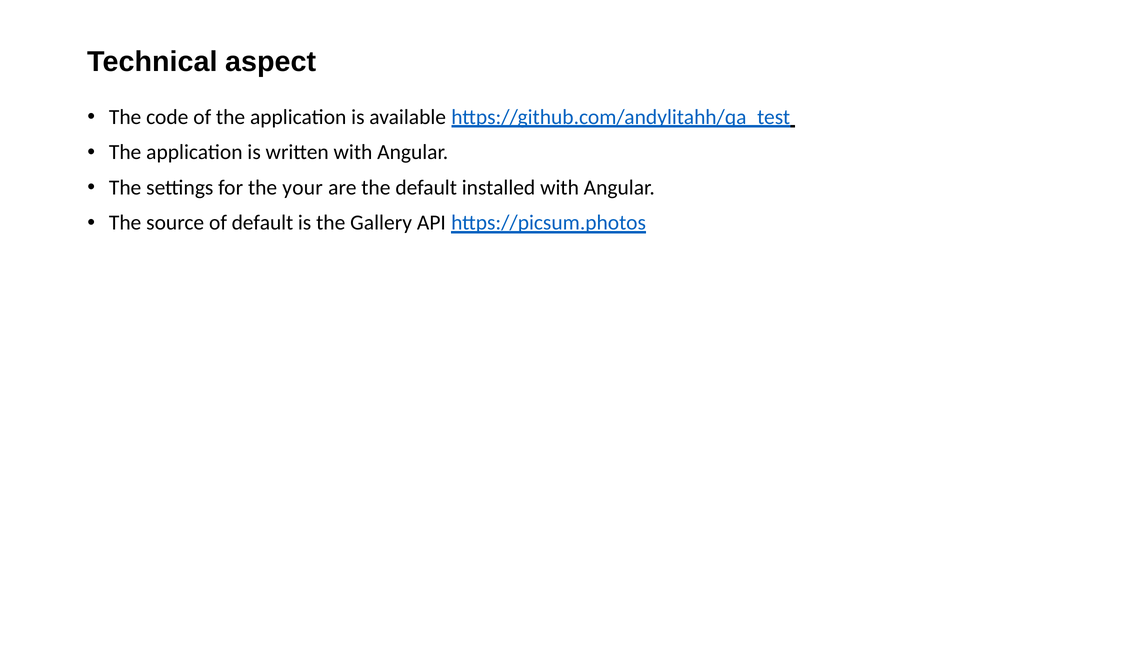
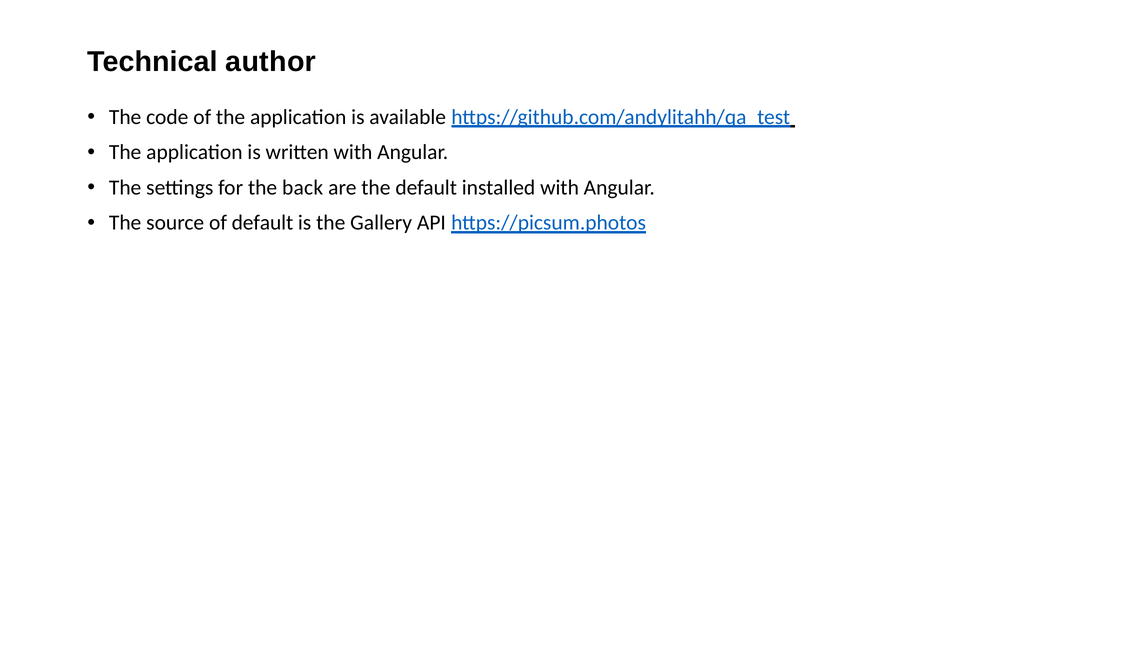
aspect: aspect -> author (271, 62)
your: your -> back (303, 187)
